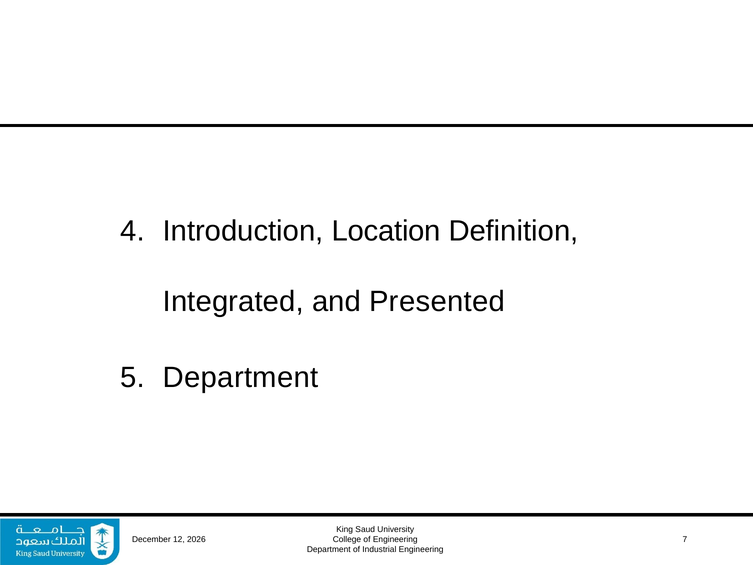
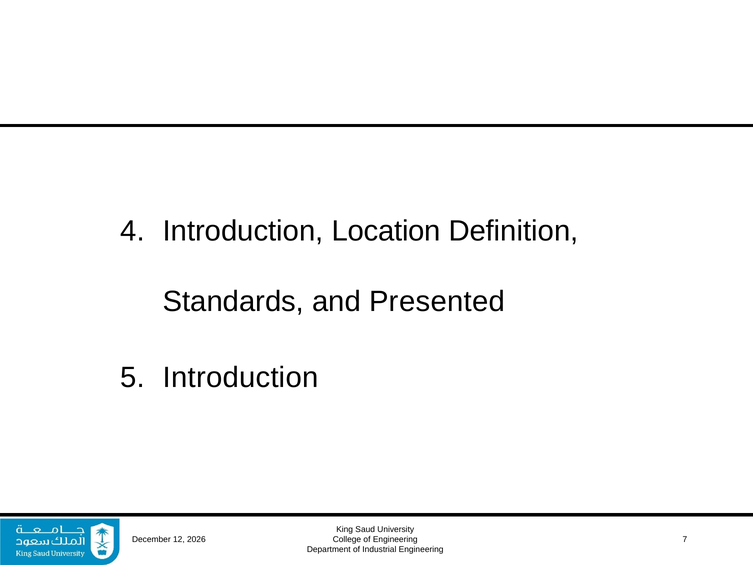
Integrated: Integrated -> Standards (233, 301)
Department: Department -> Introduction (241, 377)
